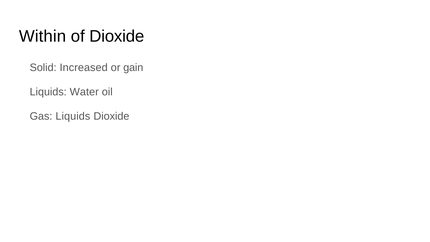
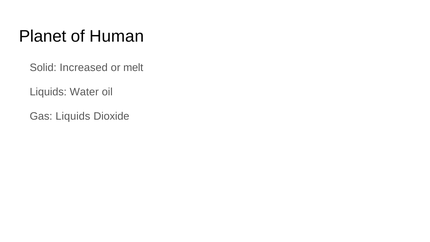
Within: Within -> Planet (43, 36)
of Dioxide: Dioxide -> Human (117, 36)
gain: gain -> melt (133, 68)
